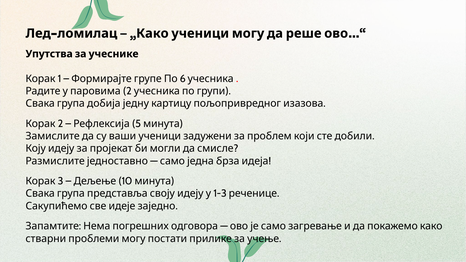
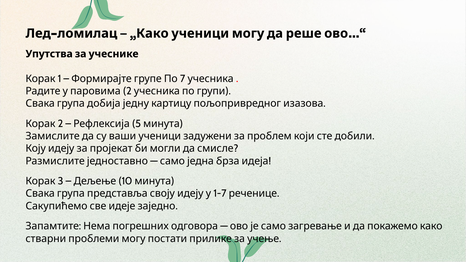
6: 6 -> 7 (183, 79)
1-3: 1-3 -> 1-7 (220, 194)
